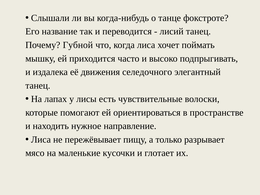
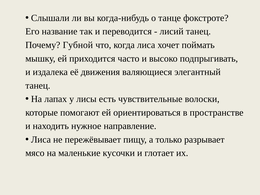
селедочного: селедочного -> валяющиеся (147, 72)
